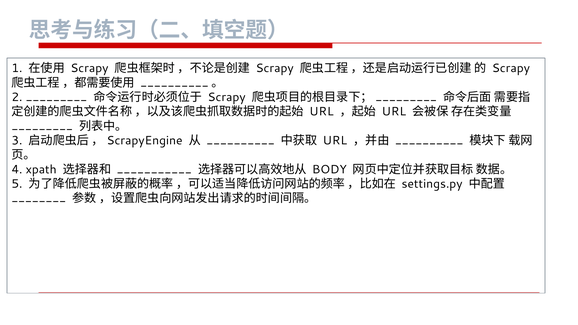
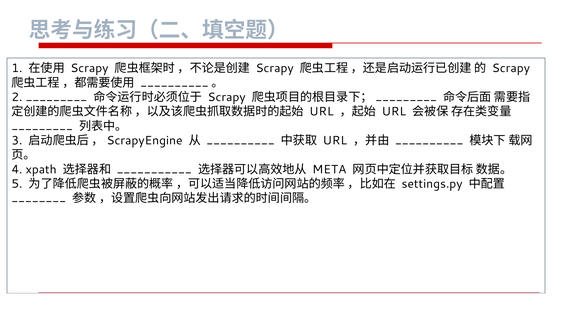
BODY: BODY -> META (329, 170)
